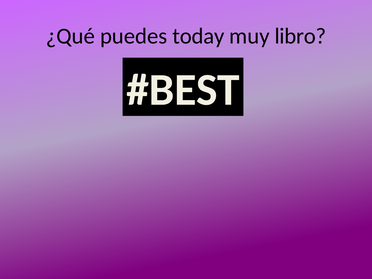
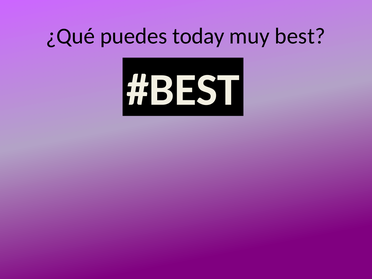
libro: libro -> best (300, 36)
